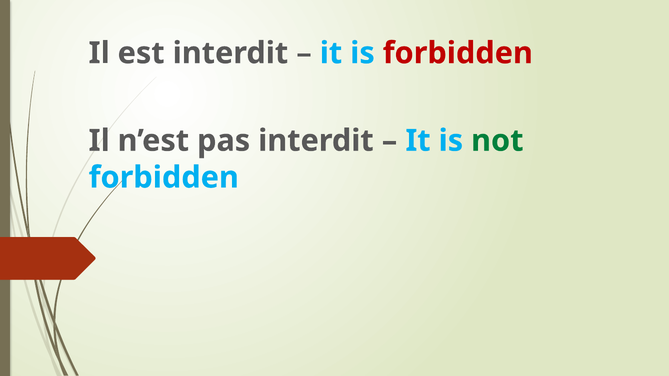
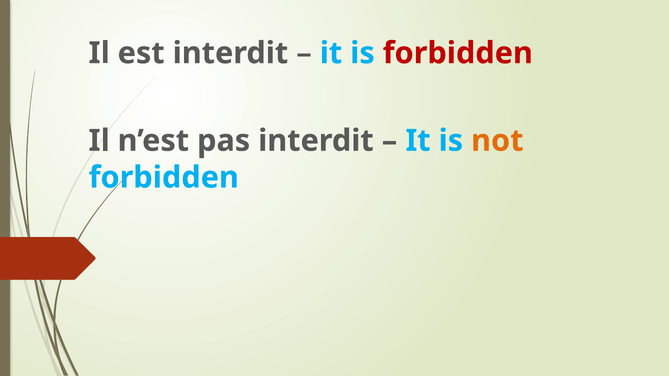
not colour: green -> orange (497, 141)
